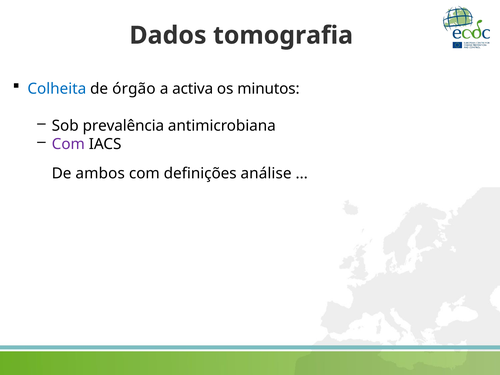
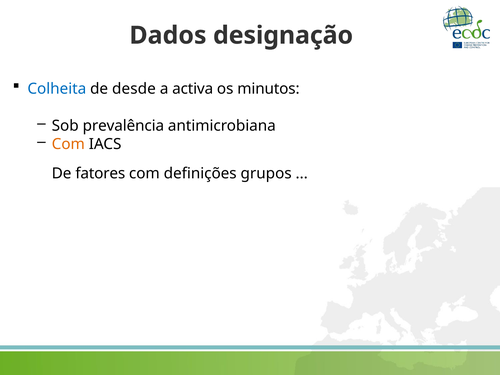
tomografia: tomografia -> designação (283, 35)
órgão: órgão -> desde (134, 89)
Com colour: purple -> orange (68, 144)
ambos: ambos -> fatores (100, 174)
análise: análise -> grupos (266, 174)
